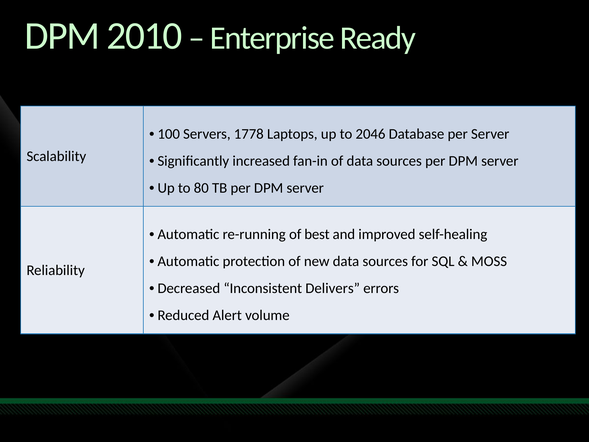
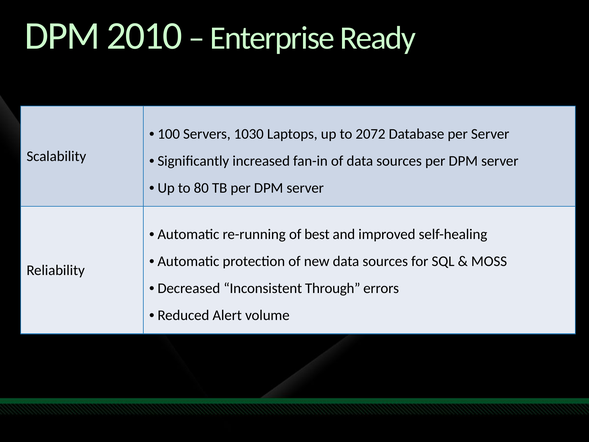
1778: 1778 -> 1030 (249, 134)
2046: 2046 -> 2072 (370, 134)
Delivers: Delivers -> Through (333, 288)
